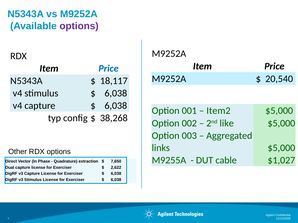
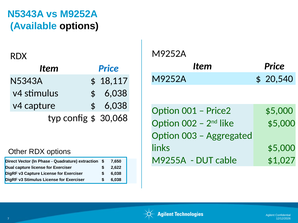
options colour: purple -> black (79, 26)
Item2: Item2 -> Price2 (219, 111)
38,268: 38,268 -> 30,068 (114, 118)
